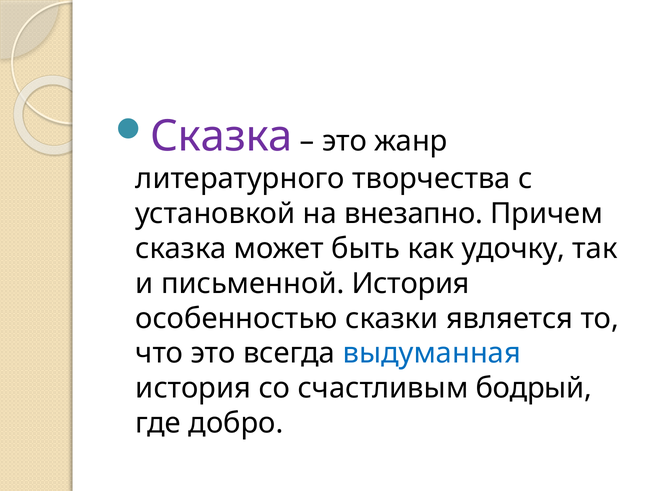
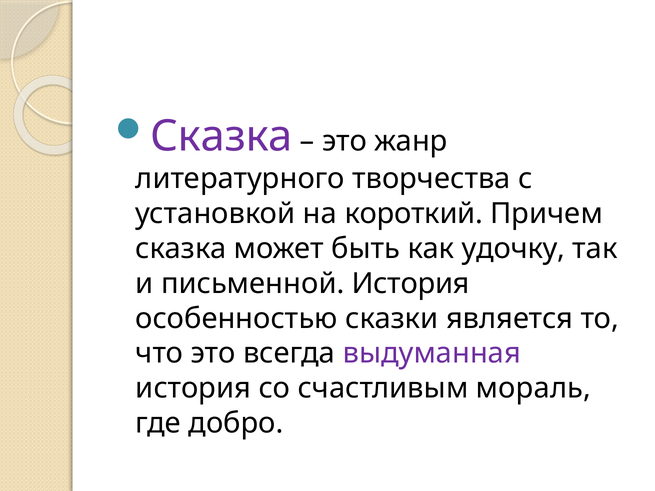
внезапно: внезапно -> короткий (414, 214)
выдуманная colour: blue -> purple (432, 354)
бодрый: бодрый -> мораль (534, 388)
